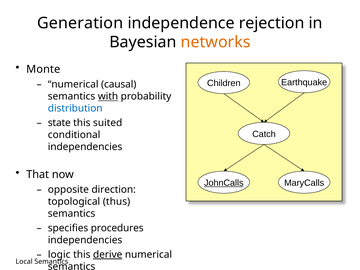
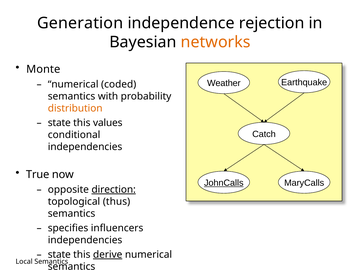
Children: Children -> Weather (224, 83)
causal: causal -> coded (119, 84)
with underline: present -> none (108, 96)
distribution colour: blue -> orange (75, 108)
suited: suited -> values (108, 123)
That: That -> True (38, 175)
direction underline: none -> present (114, 190)
procedures: procedures -> influencers (117, 228)
logic: logic -> state (59, 255)
